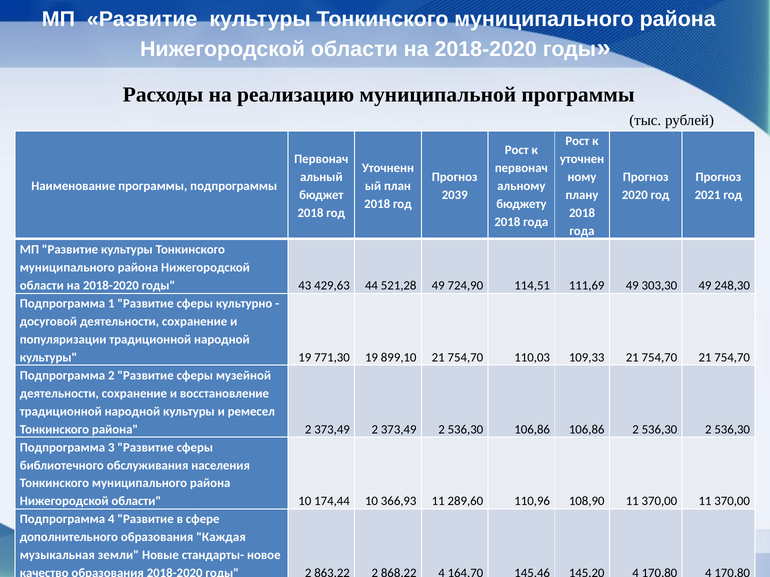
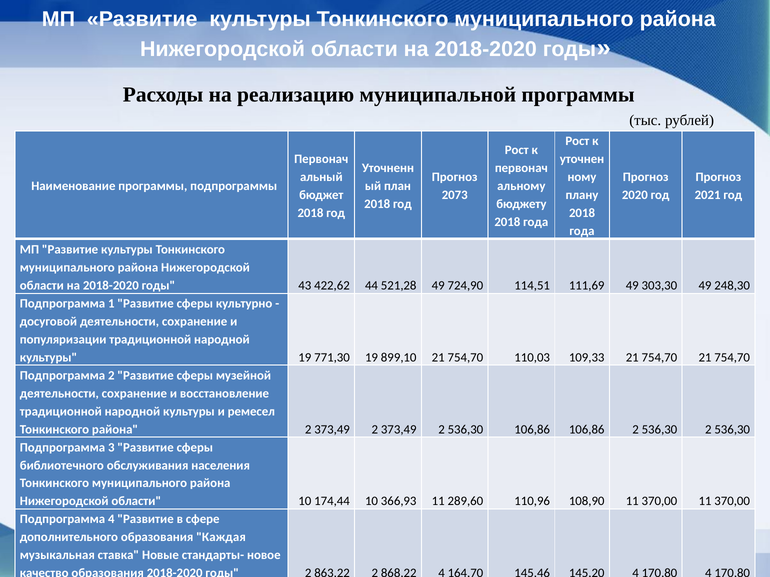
2039: 2039 -> 2073 (455, 195)
429,63: 429,63 -> 422,62 (332, 286)
земли: земли -> ставка (118, 556)
